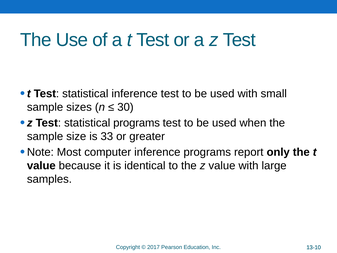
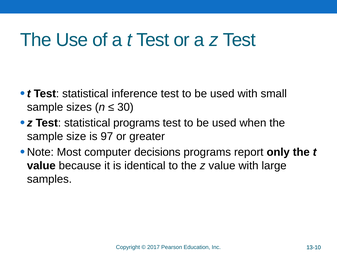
33: 33 -> 97 (107, 136)
computer inference: inference -> decisions (157, 152)
